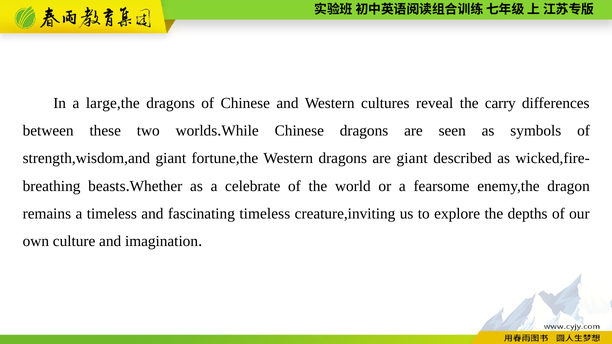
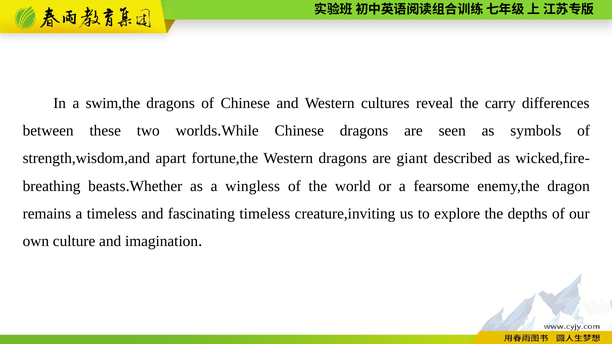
large,the: large,the -> swim,the (113, 103)
strength,wisdom,and giant: giant -> apart (171, 159)
celebrate: celebrate -> wingless (253, 186)
